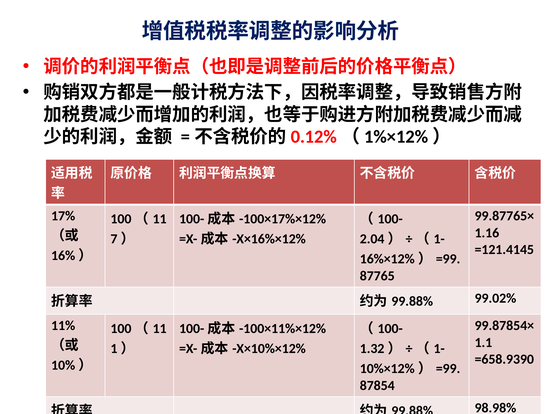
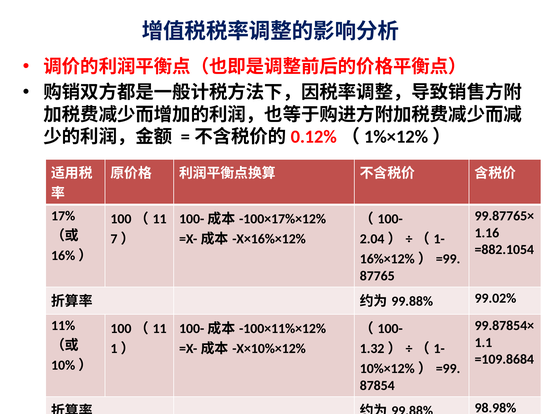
=121.4145: =121.4145 -> =882.1054 (504, 250)
=658.9390: =658.9390 -> =109.8684 (504, 359)
